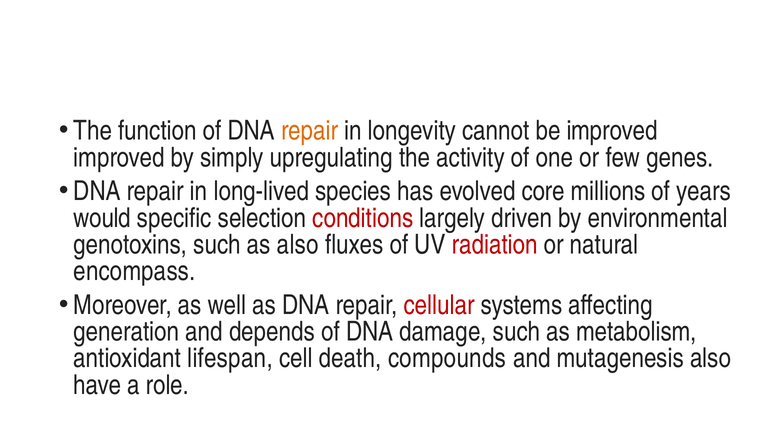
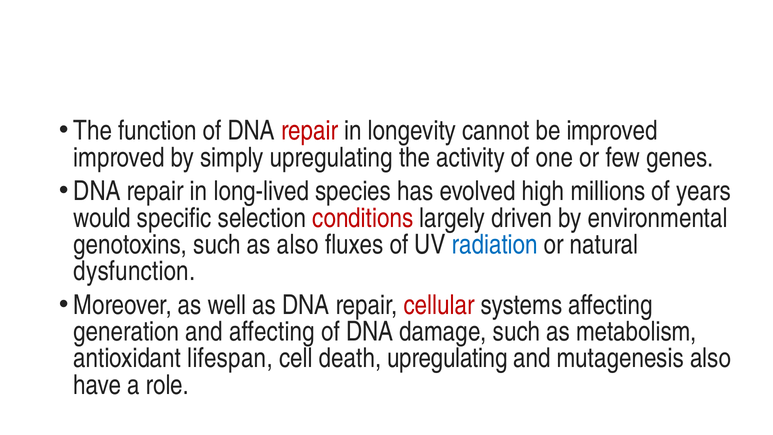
repair colour: orange -> red (310, 131)
core: core -> high (543, 191)
radiation colour: red -> blue (495, 245)
encompass: encompass -> dysfunction (134, 271)
and depends: depends -> affecting (272, 332)
death compounds: compounds -> upregulating (447, 358)
